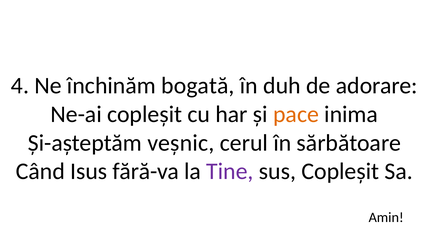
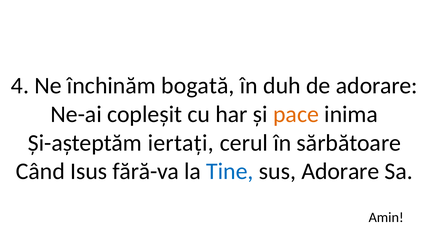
veșnic: veșnic -> iertați (181, 143)
Tine colour: purple -> blue (230, 172)
sus Copleșit: Copleșit -> Adorare (340, 172)
